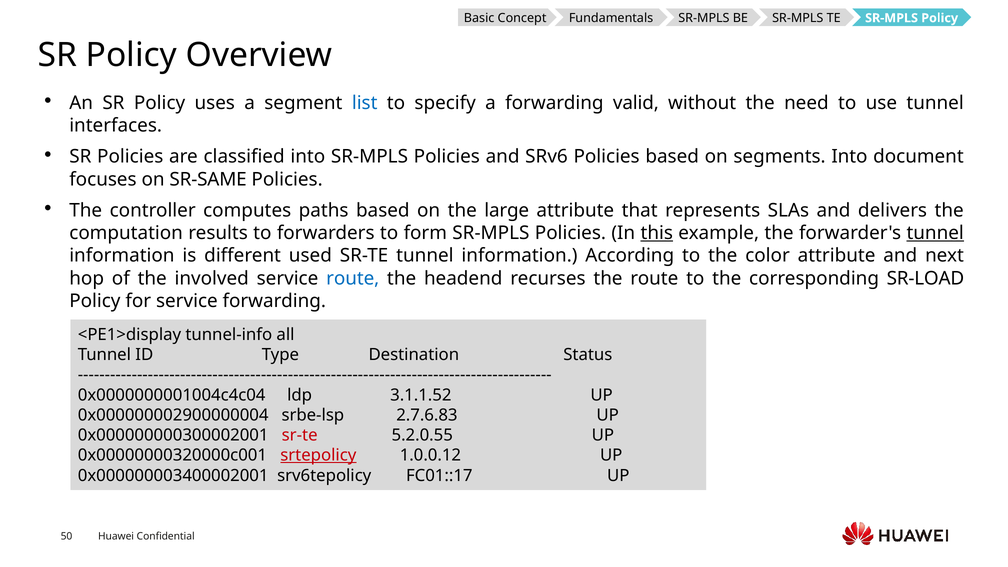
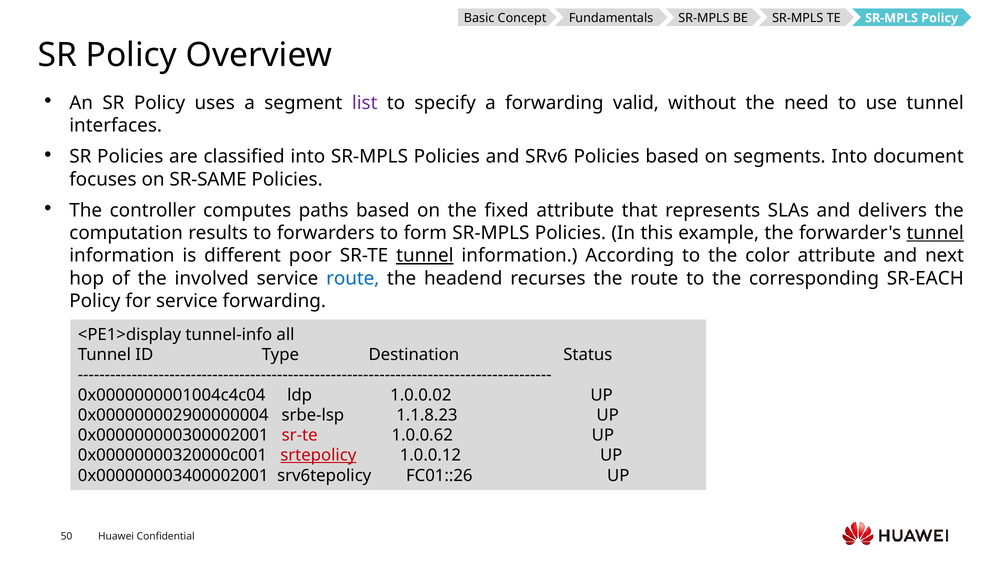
list colour: blue -> purple (365, 103)
large: large -> fixed (507, 210)
this underline: present -> none (657, 233)
used: used -> poor (310, 256)
tunnel underline: none -> present (425, 256)
SR-LOAD: SR-LOAD -> SR-EACH (925, 278)
3.1.1.52: 3.1.1.52 -> 1.0.0.02 (421, 395)
2.7.6.83: 2.7.6.83 -> 1.1.8.23 (427, 415)
5.2.0.55: 5.2.0.55 -> 1.0.0.62 (422, 435)
FC01::17: FC01::17 -> FC01::26 (439, 476)
